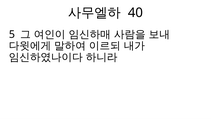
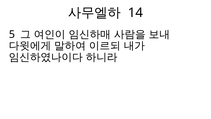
40: 40 -> 14 (135, 13)
